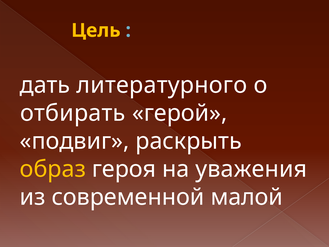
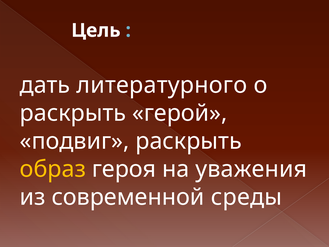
Цель colour: yellow -> white (96, 30)
отбирать: отбирать -> раскрыть (73, 113)
малой: малой -> среды (247, 197)
